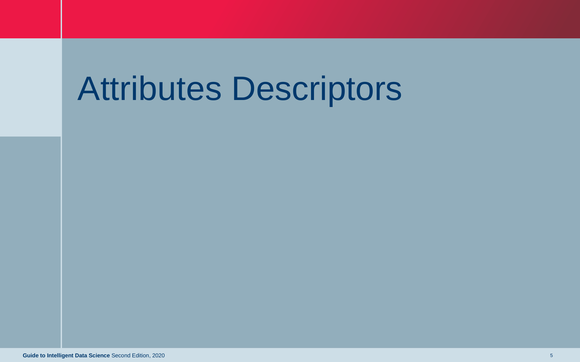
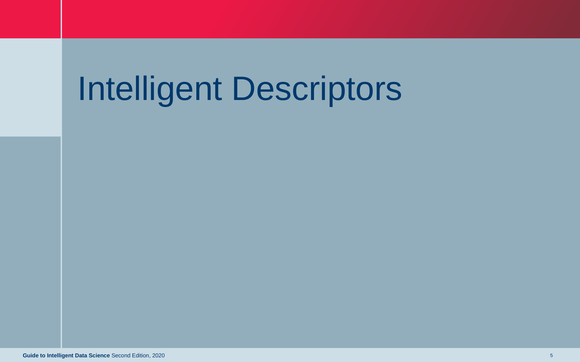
Attributes: Attributes -> Intelligent (150, 89)
